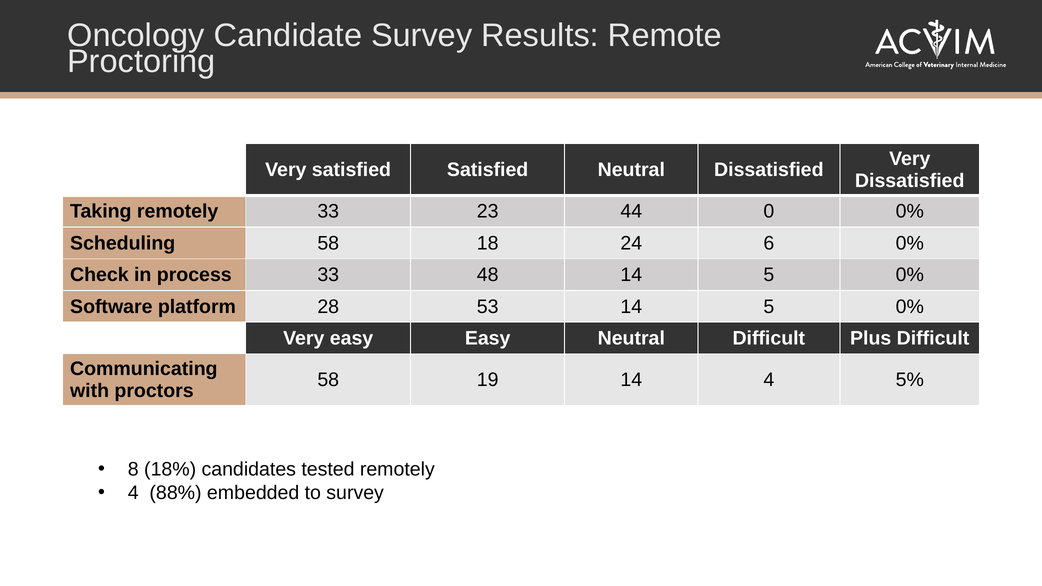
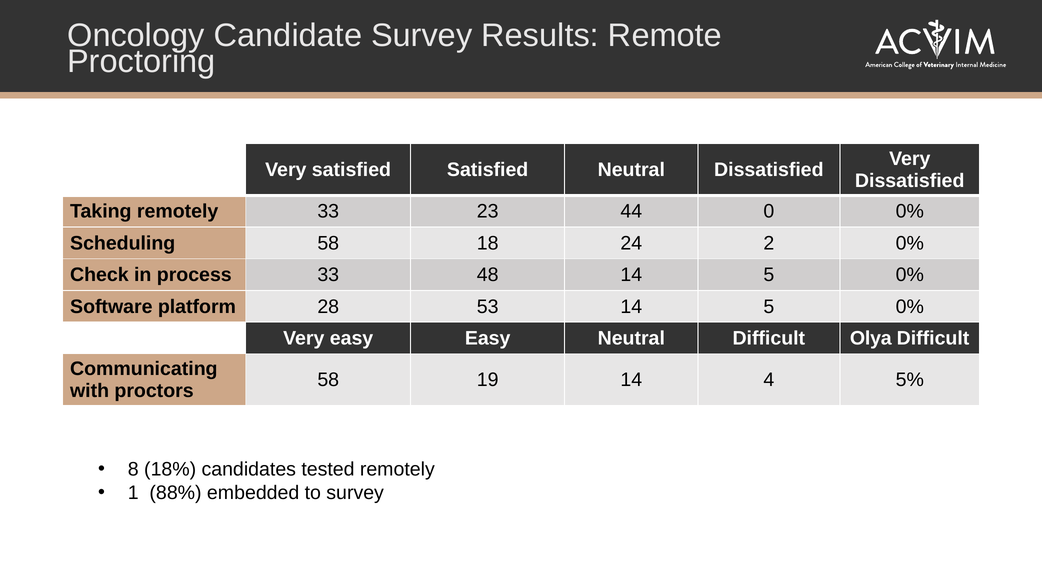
6: 6 -> 2 (769, 243)
Plus: Plus -> Olya (871, 338)
4: 4 -> 1 (133, 493)
